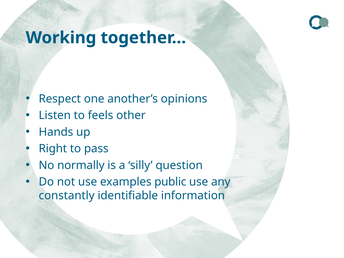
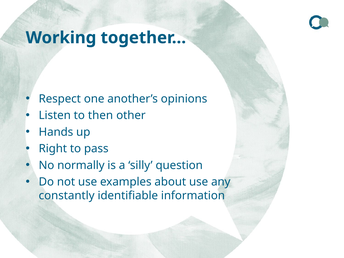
feels: feels -> then (101, 115)
public: public -> about (170, 182)
